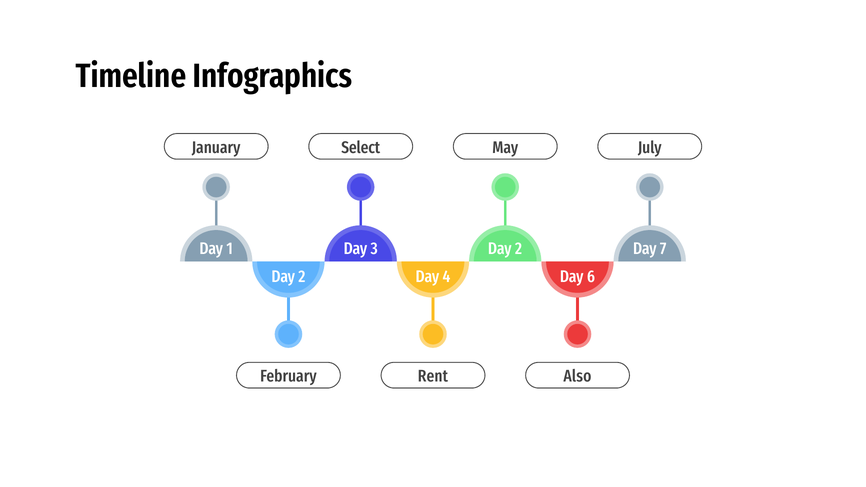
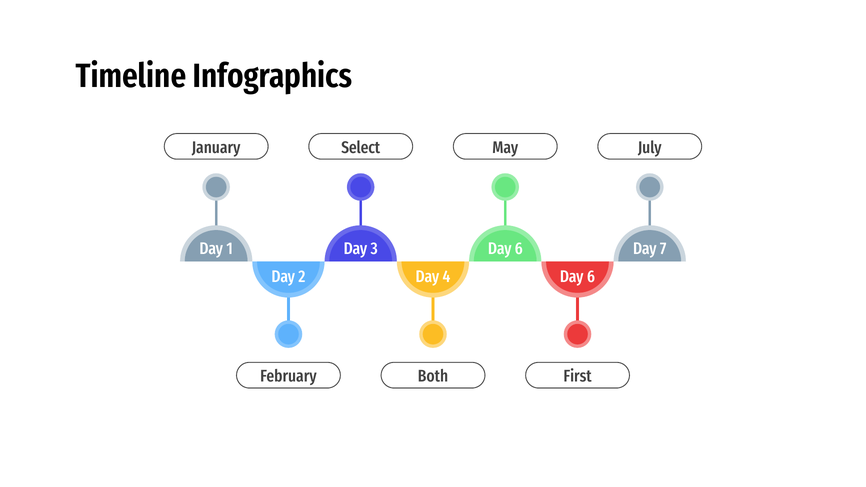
2: 2 -> 6 (519, 249)
Rent: Rent -> Both (433, 376)
Also: Also -> First (578, 376)
